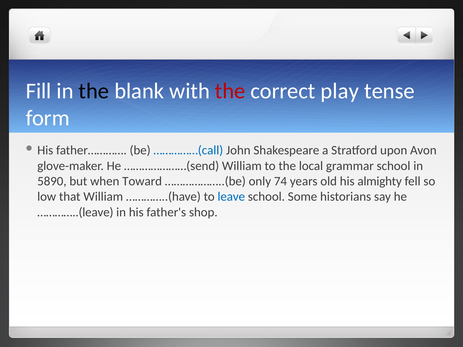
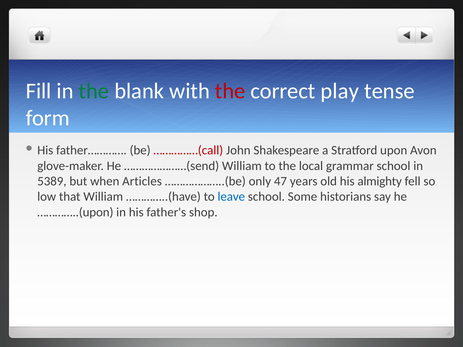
the colour: black -> green (94, 91)
……………(call colour: blue -> red (188, 151)
5890: 5890 -> 5389 (52, 181)
Toward: Toward -> Articles (142, 181)
74: 74 -> 47 (280, 181)
…………..(leave: …………..(leave -> …………..(upon (75, 212)
